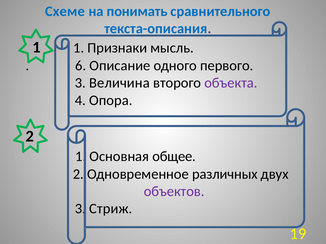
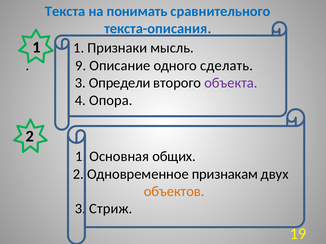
Схеме: Схеме -> Текста (65, 11)
6: 6 -> 9 (81, 66)
первого: первого -> сделать (227, 66)
Величина: Величина -> Определи (120, 83)
общее: общее -> общих (174, 157)
различных: различных -> признакам (225, 174)
объектов colour: purple -> orange (174, 192)
